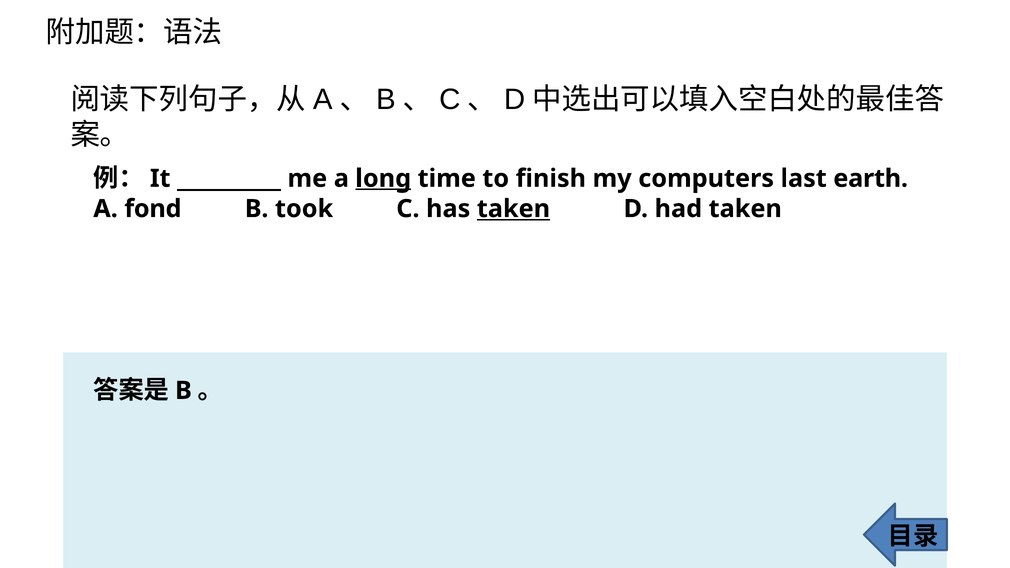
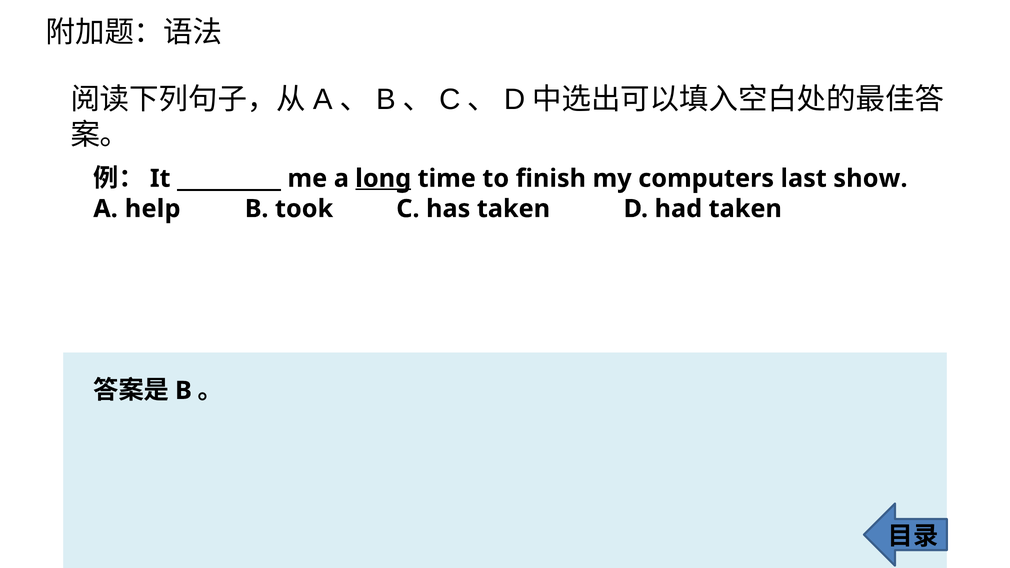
earth: earth -> show (870, 179)
fond: fond -> help (153, 209)
taken underline: present -> none (513, 209)
